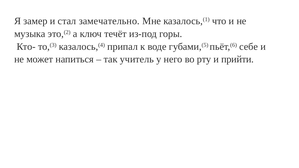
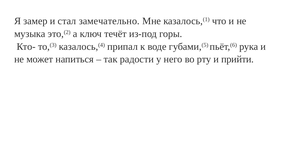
себе: себе -> рука (249, 47)
учитель: учитель -> радости (137, 59)
